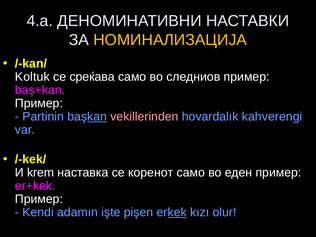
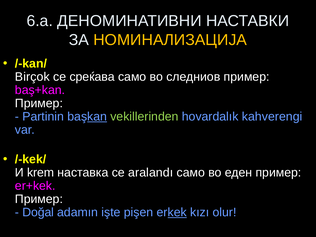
4.a: 4.a -> 6.a (40, 21)
Koltuk: Koltuk -> Birçok (32, 77)
vekillerinden colour: pink -> light green (144, 116)
коренот: коренот -> aralandı (151, 173)
Kendi: Kendi -> Doğal (38, 212)
